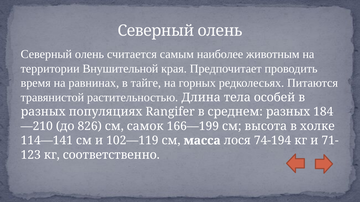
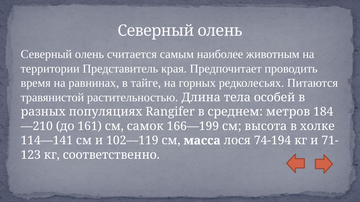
Внушительной: Внушительной -> Представитель (120, 69)
среднем разных: разных -> метров (288, 112)
826: 826 -> 161 (90, 126)
